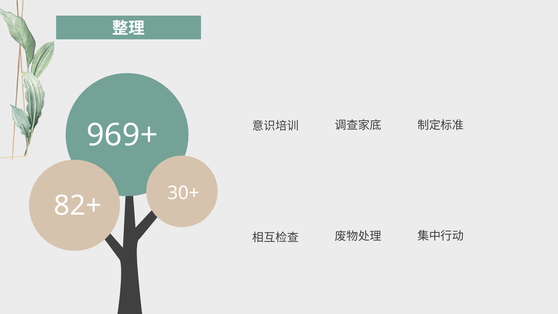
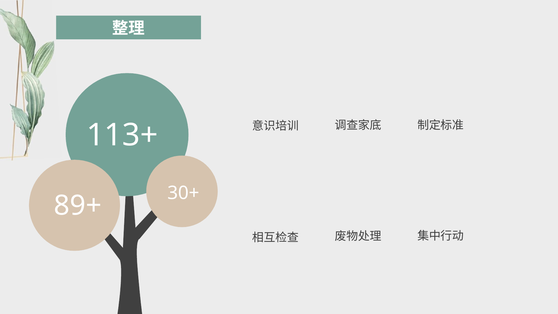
969+: 969+ -> 113+ (122, 135)
82+: 82+ -> 89+ (78, 206)
